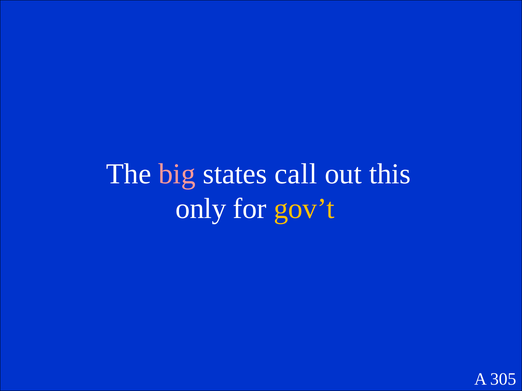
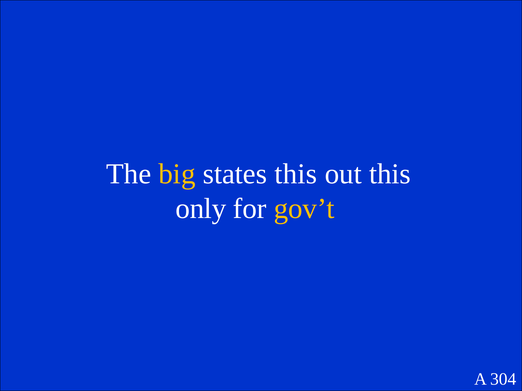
big colour: pink -> yellow (177, 174)
states call: call -> this (296, 174)
305: 305 -> 304 (503, 379)
